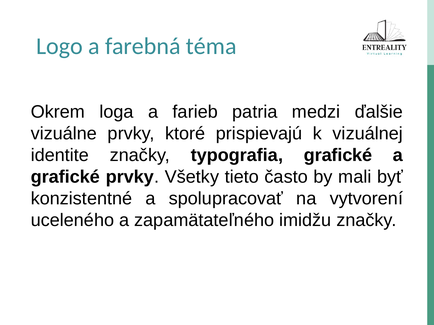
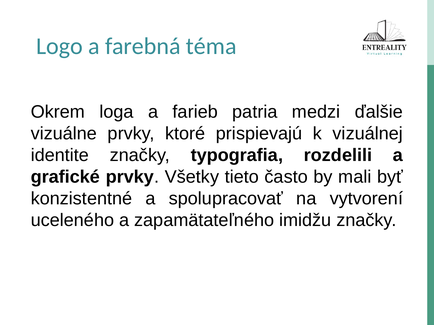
typografia grafické: grafické -> rozdelili (338, 155)
